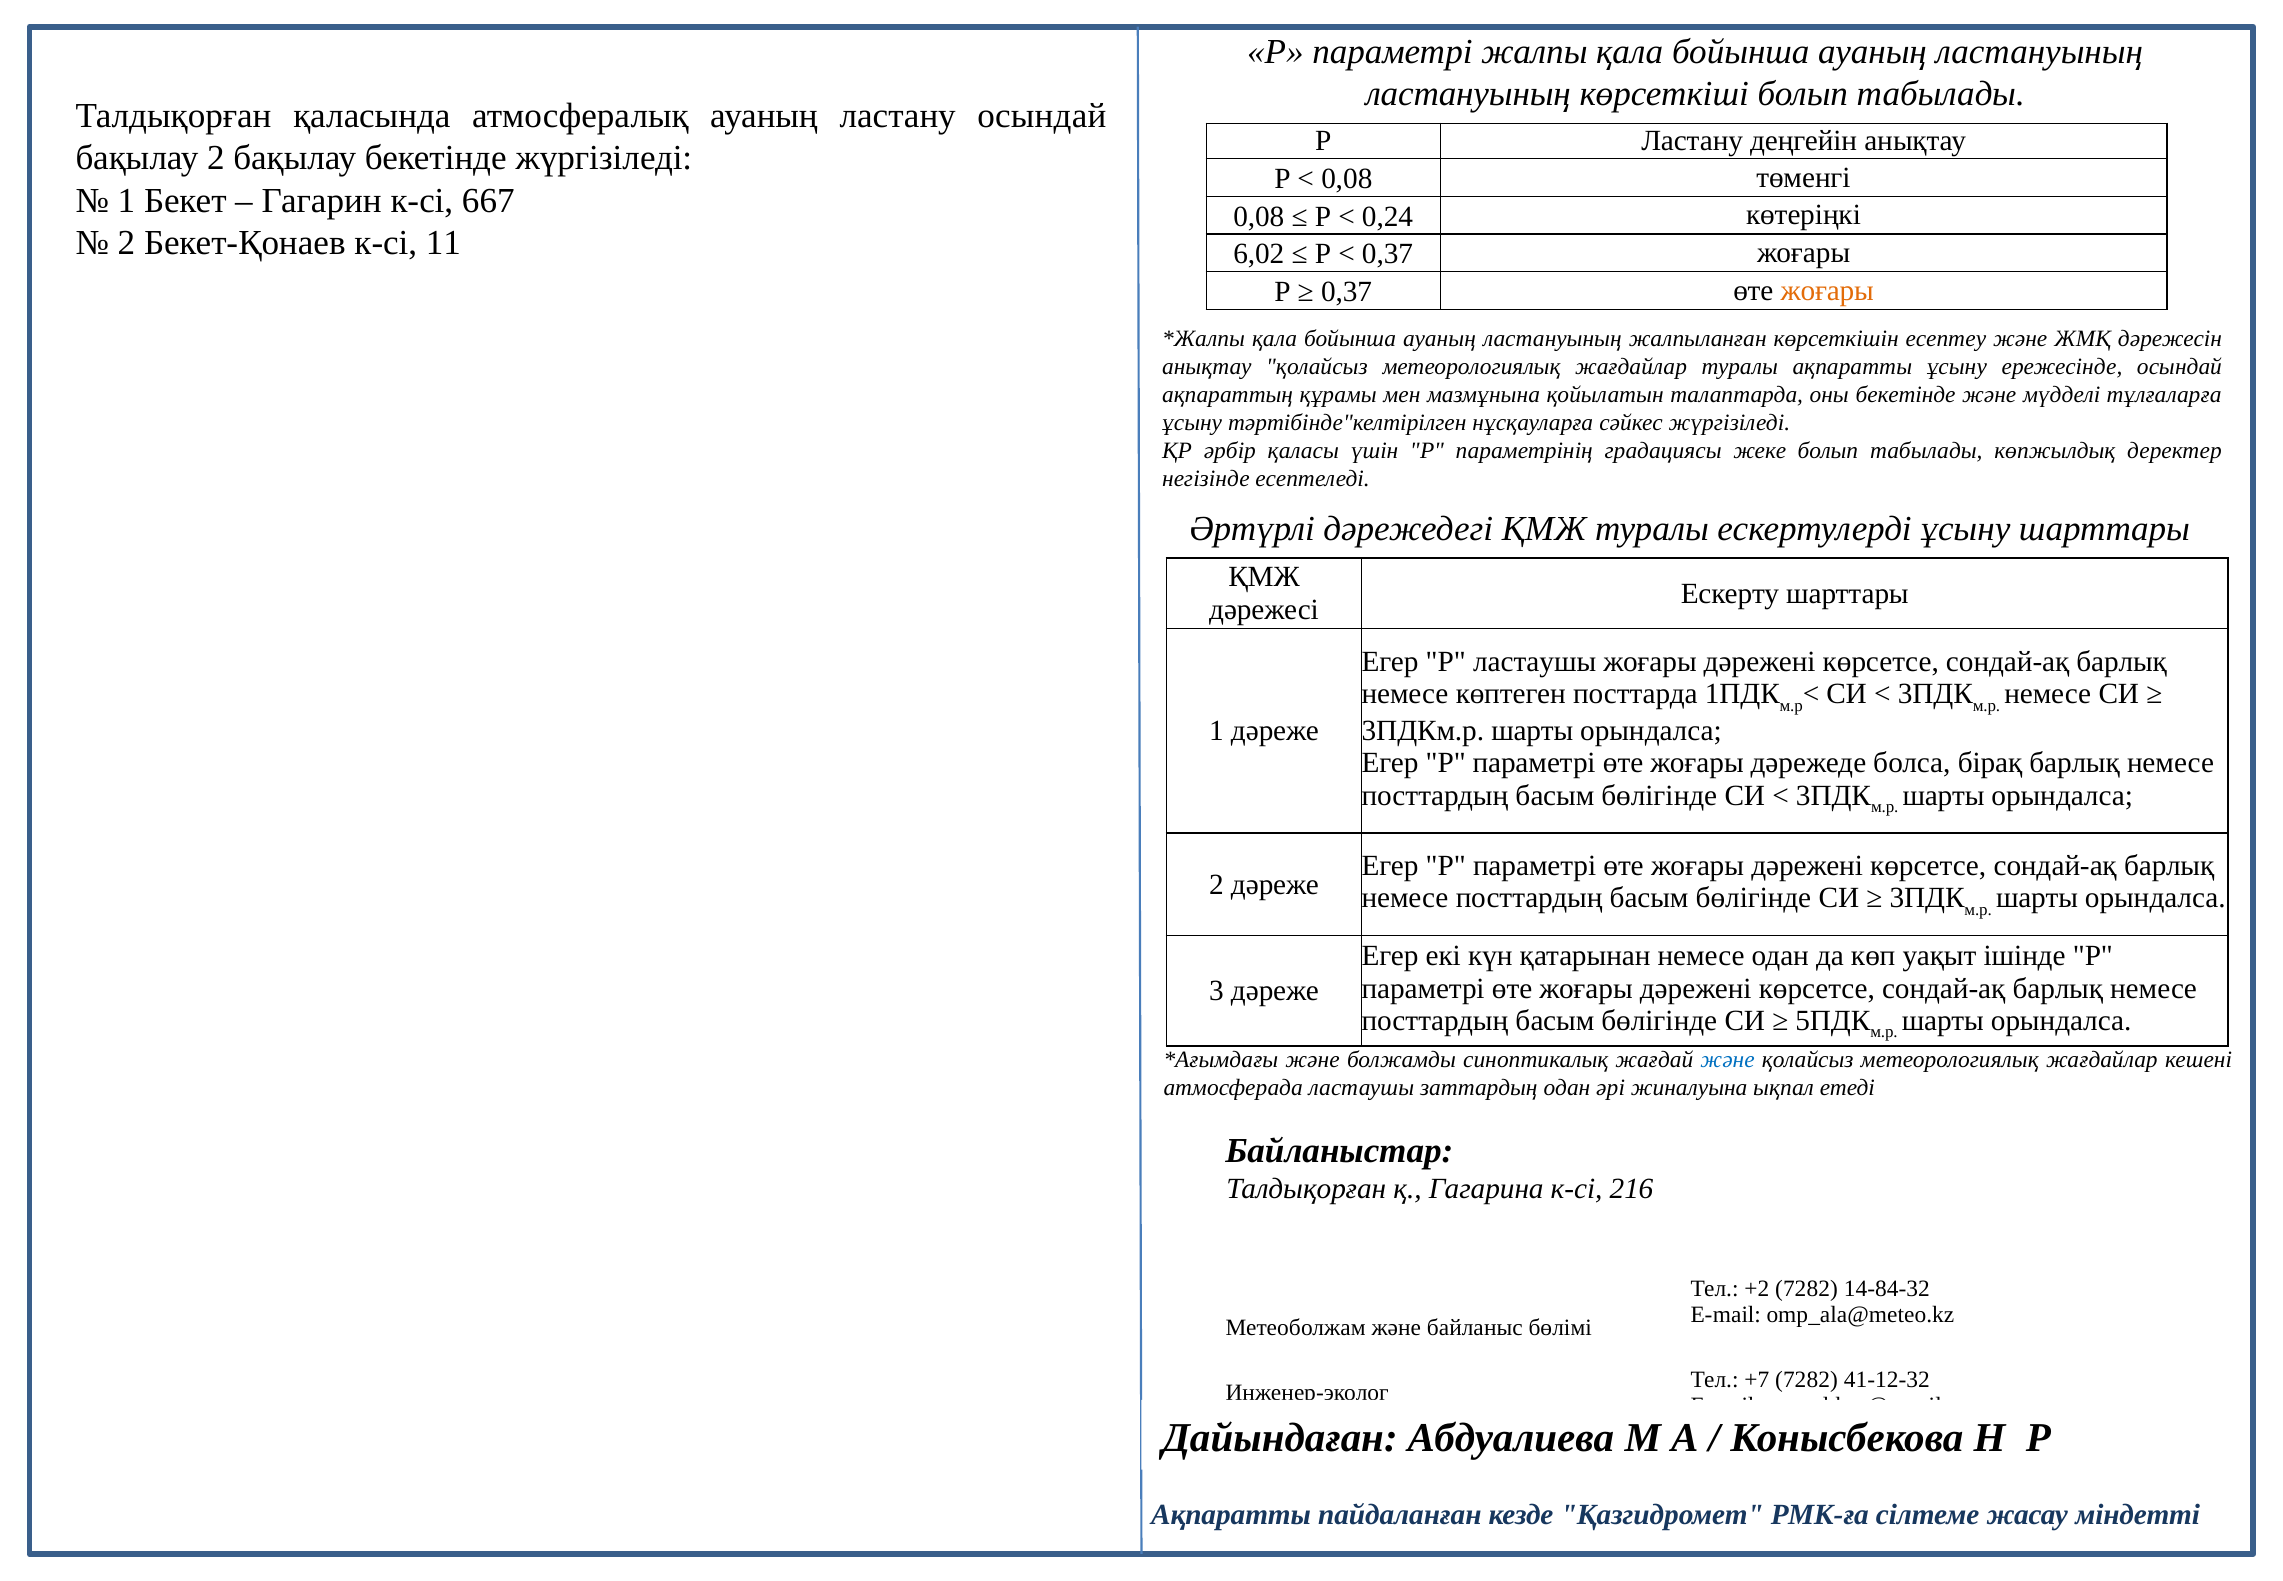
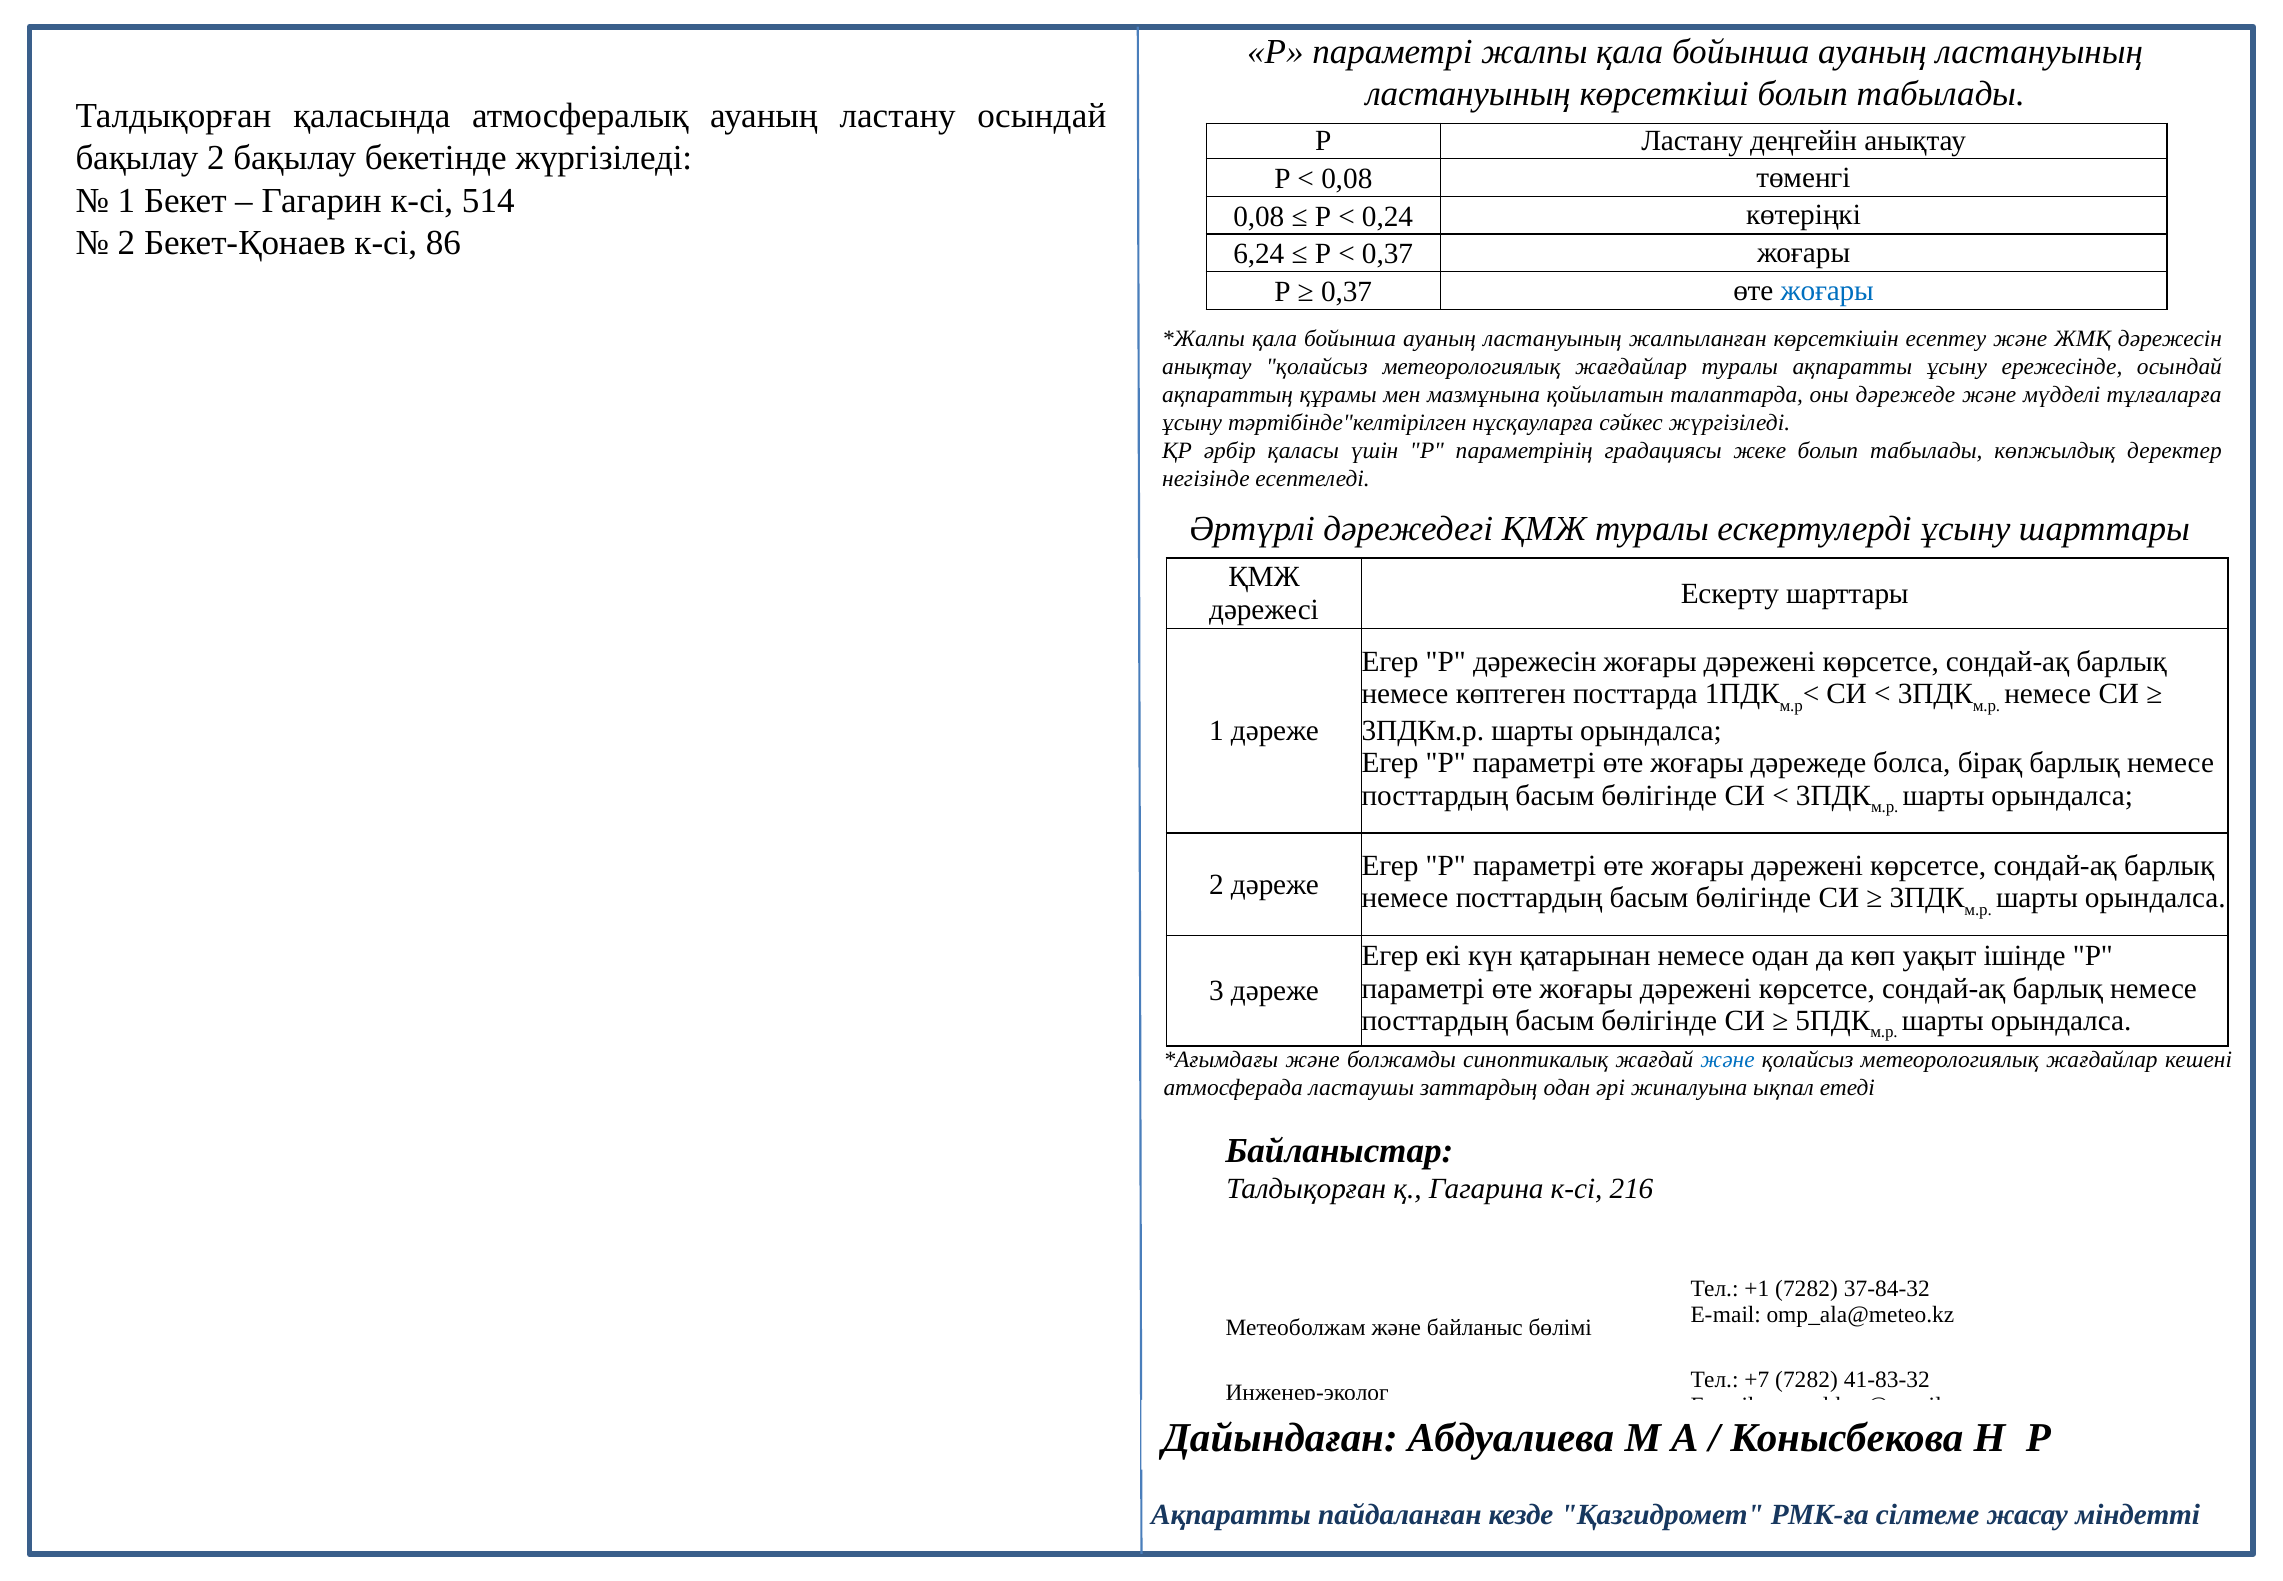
667: 667 -> 514 (488, 200)
11: 11 -> 86 (443, 243)
6,02: 6,02 -> 6,24 (1259, 254)
жоғары colour: orange -> blue (1827, 291)
оны бекетінде: бекетінде -> дәрежеде (1905, 395)
Р ластаушы: ластаушы -> дәрежесін (1535, 662)
+2: +2 -> +1 (1757, 1289)
14-84-32: 14-84-32 -> 37-84-32 (1887, 1289)
41-12-32: 41-12-32 -> 41-83-32 (1887, 1380)
